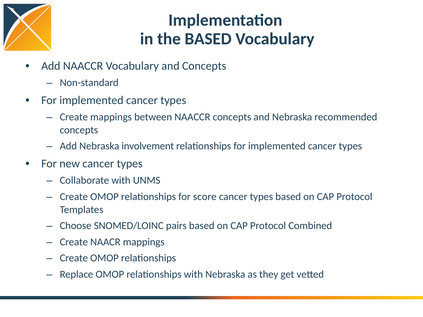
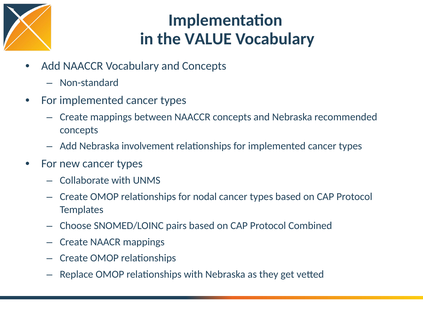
the BASED: BASED -> VALUE (208, 39)
score: score -> nodal (205, 197)
